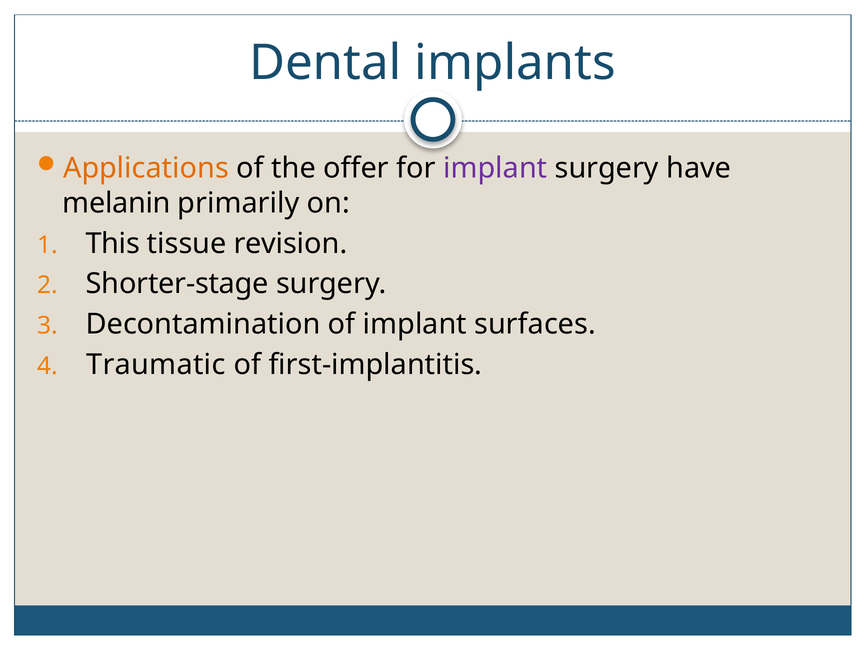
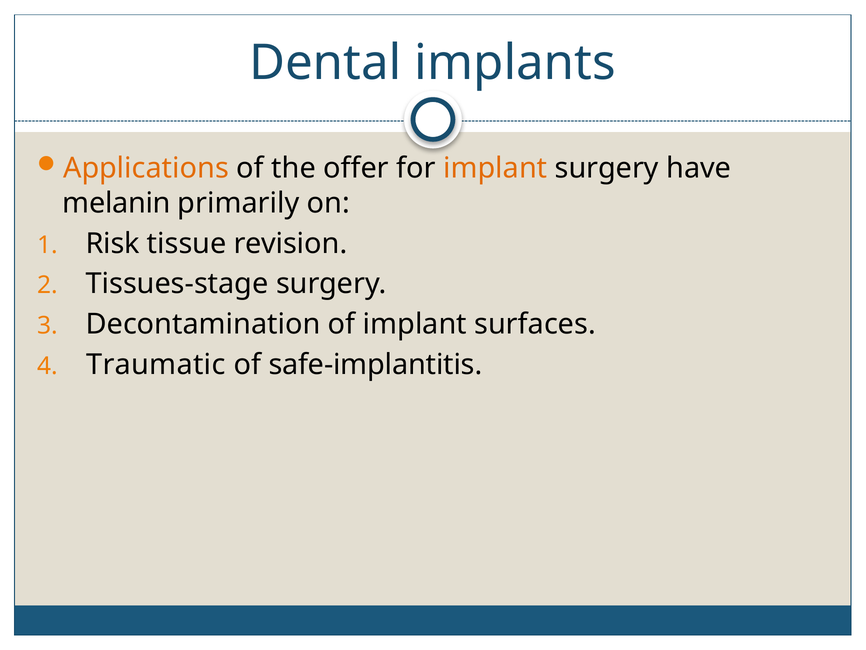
implant colour: purple -> orange (495, 168)
This: This -> Risk (113, 243)
Shorter-stage: Shorter-stage -> Tissues-stage (177, 284)
first-implantitis: first-implantitis -> safe-implantitis (375, 364)
